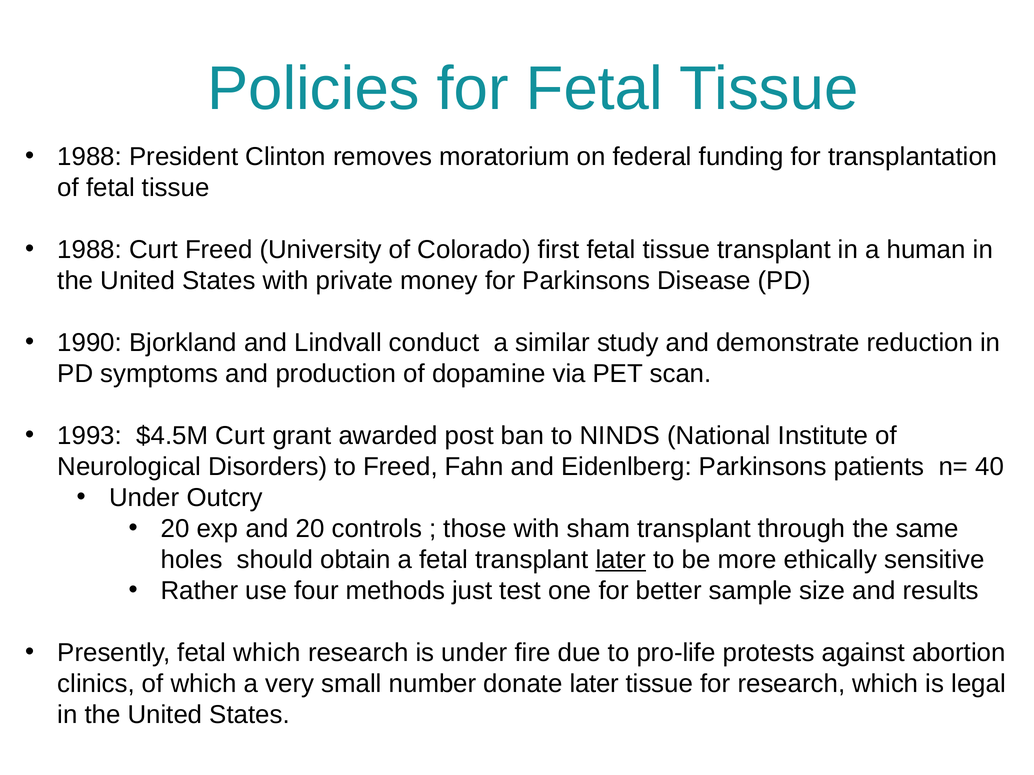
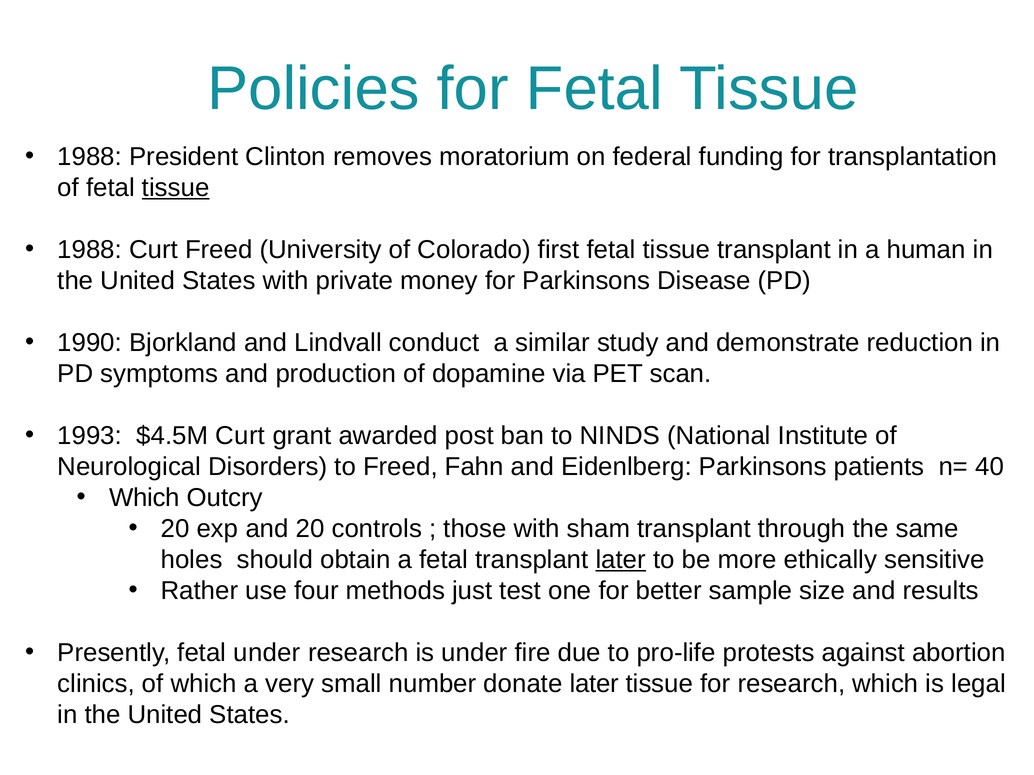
tissue underline: none -> present (176, 188)
Under: Under -> Which (144, 498)
fetal which: which -> under (267, 653)
